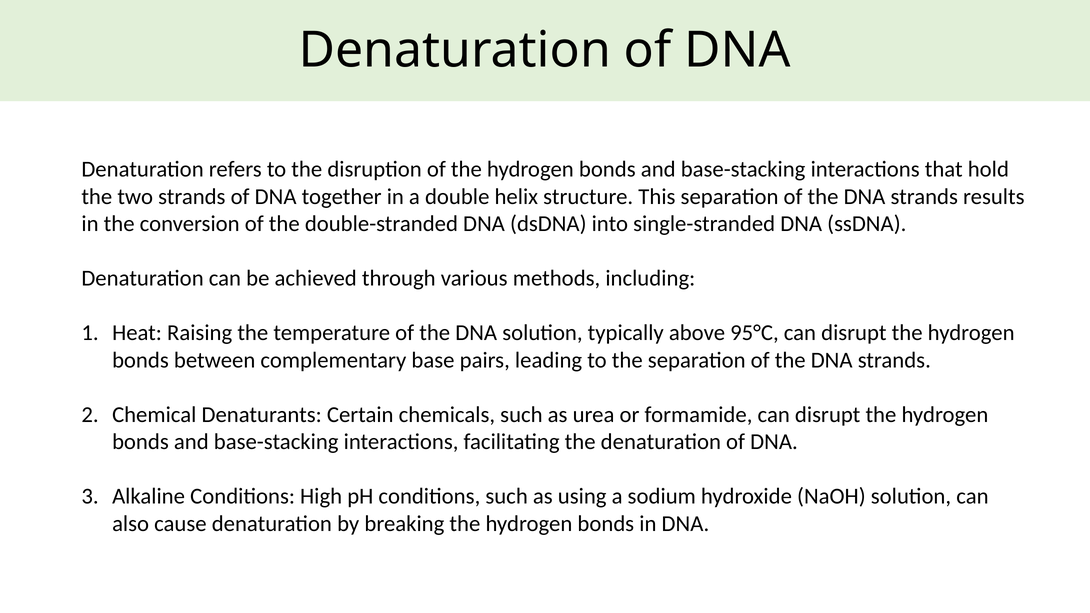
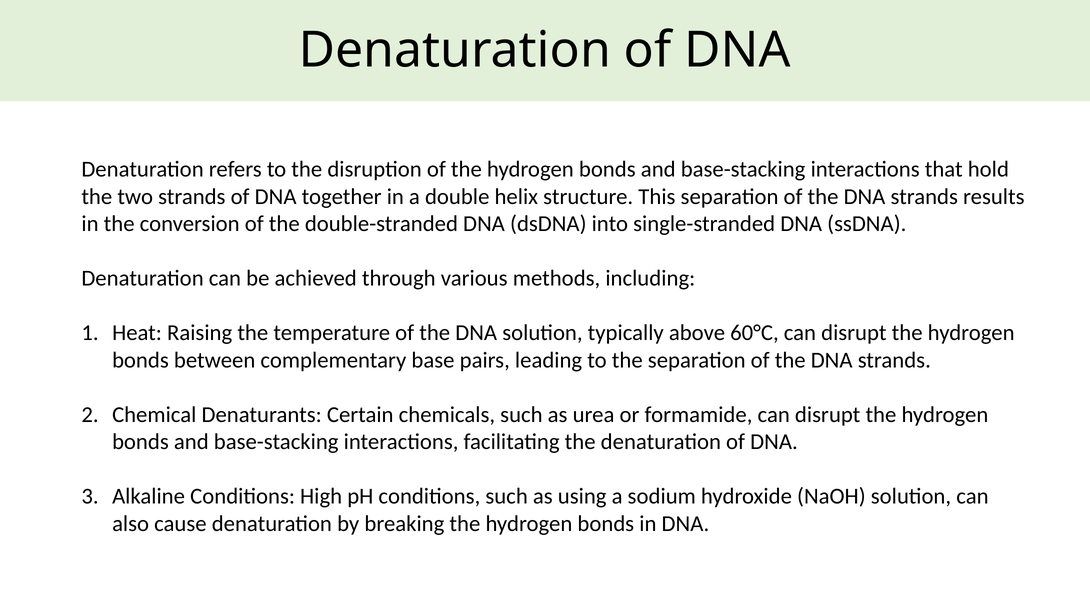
95°C: 95°C -> 60°C (754, 333)
